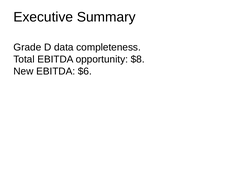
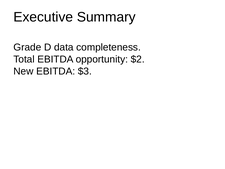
$8: $8 -> $2 (138, 59)
$6: $6 -> $3 (85, 71)
